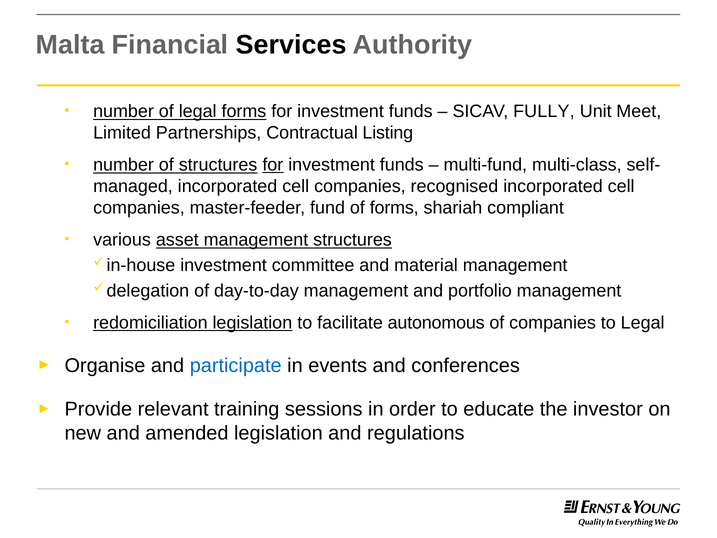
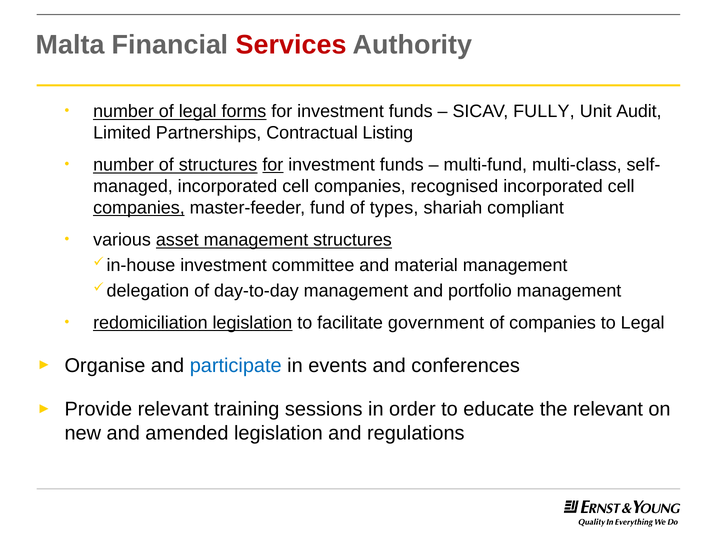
Services colour: black -> red (291, 45)
Meet: Meet -> Audit (639, 111)
companies underline: none -> present (139, 208)
of forms: forms -> types (394, 208)
autonomous: autonomous -> government (436, 323)
the investor: investor -> relevant (608, 409)
